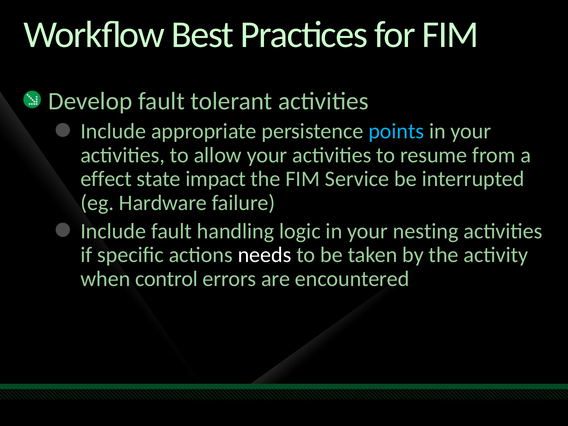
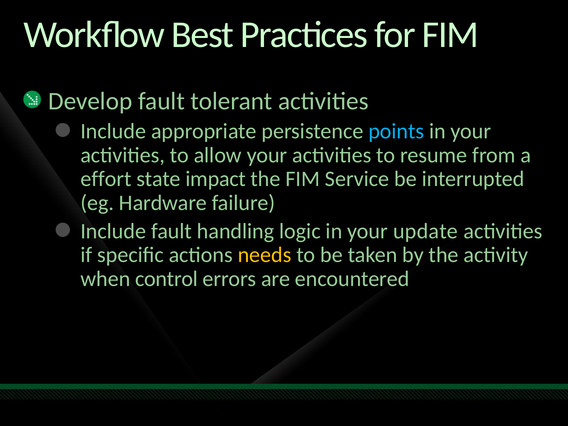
effect: effect -> effort (106, 179)
nesting: nesting -> update (426, 231)
needs colour: white -> yellow (265, 255)
